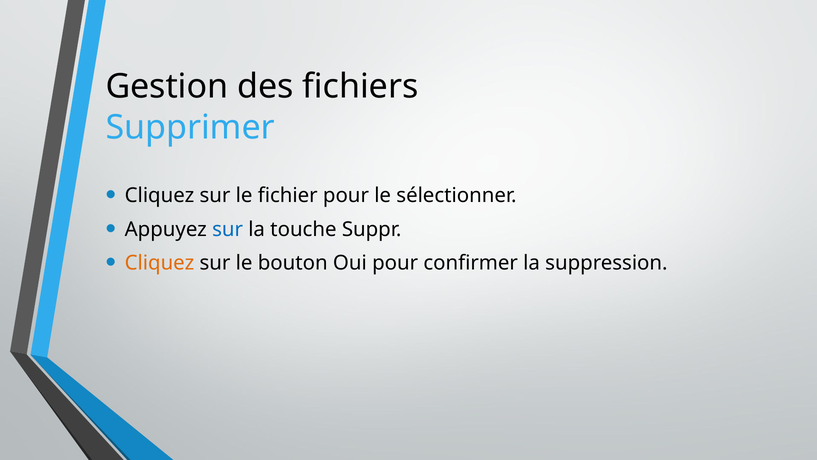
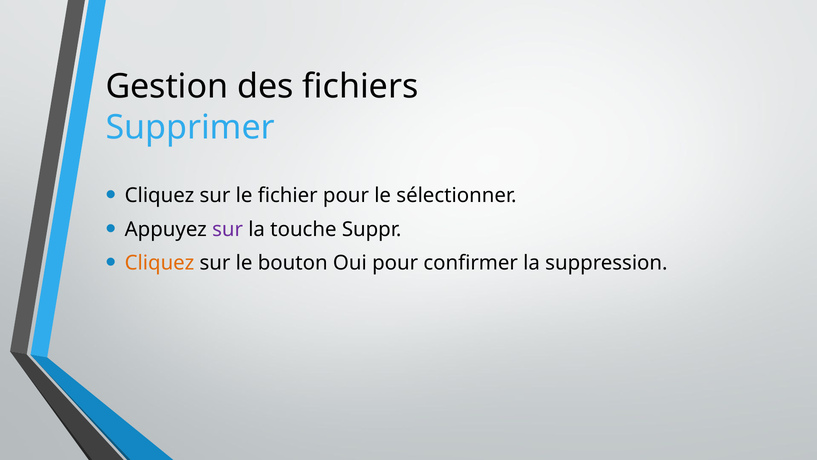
sur colour: blue -> purple (228, 229)
